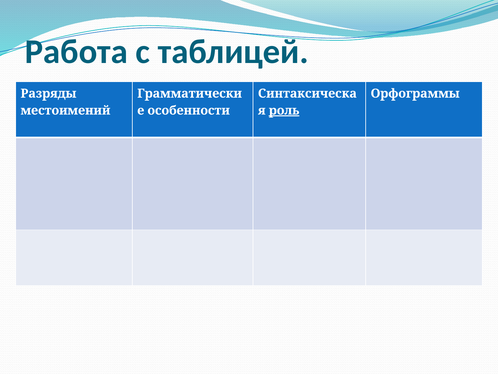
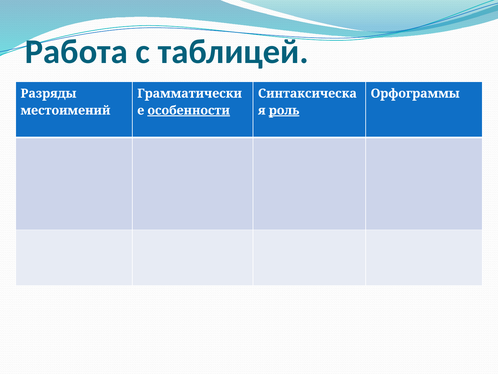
особенности underline: none -> present (189, 110)
